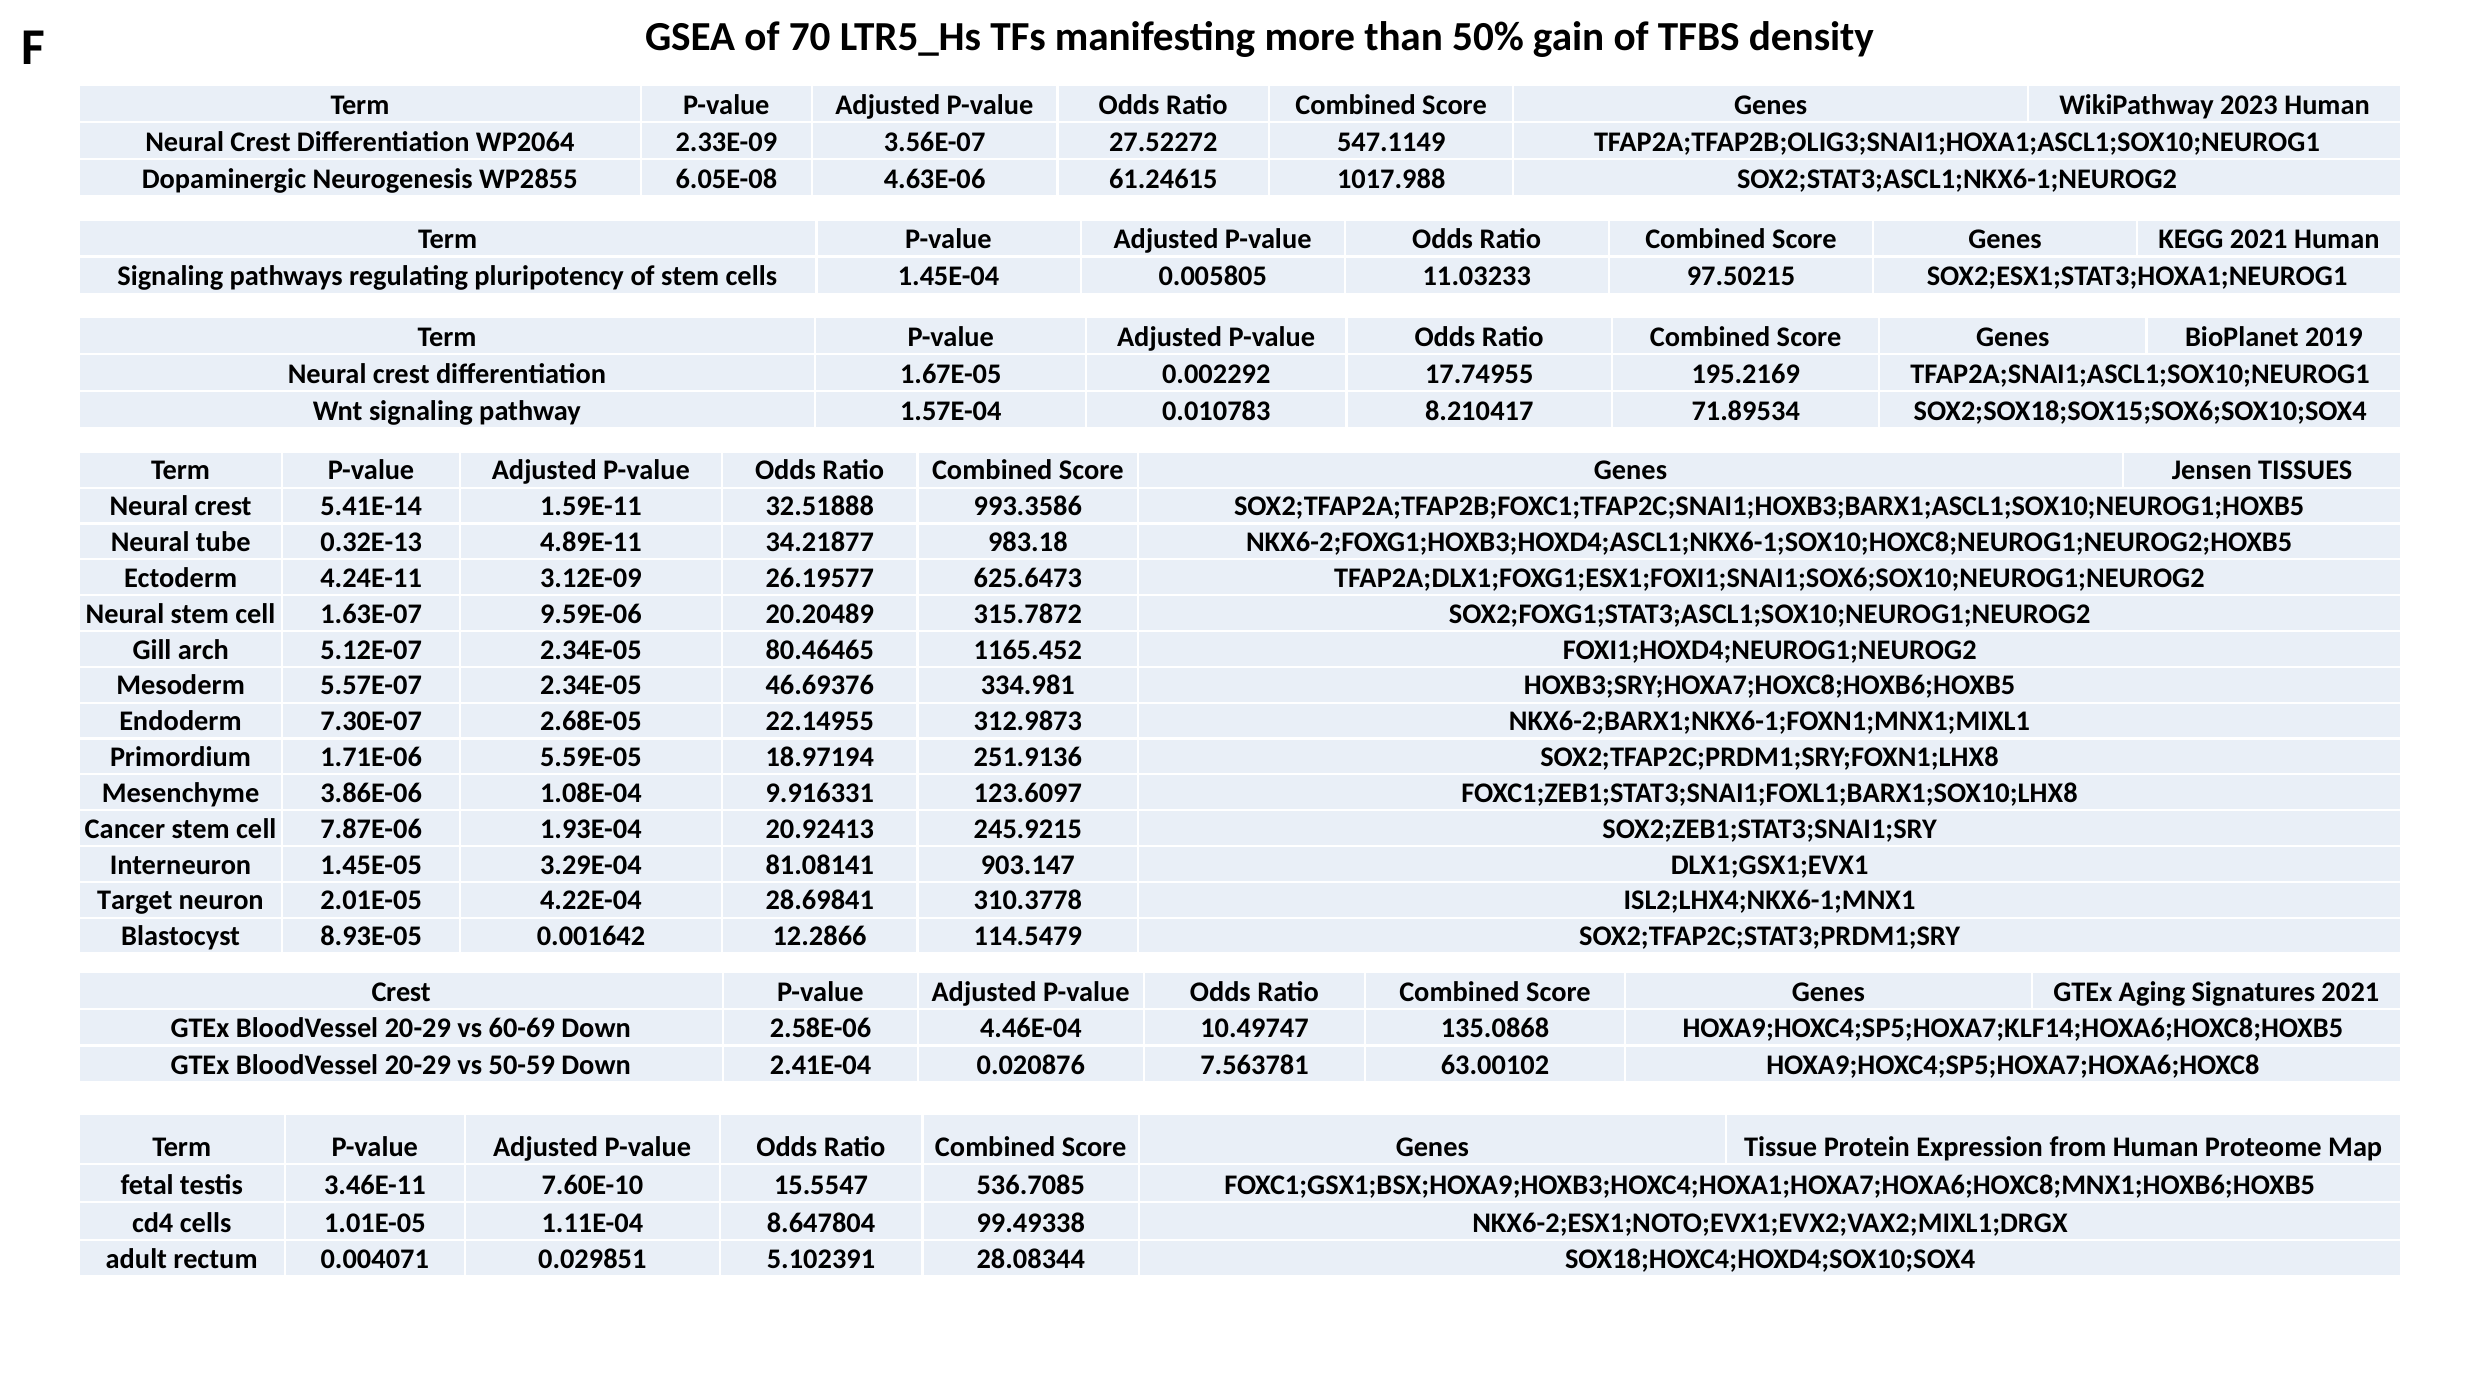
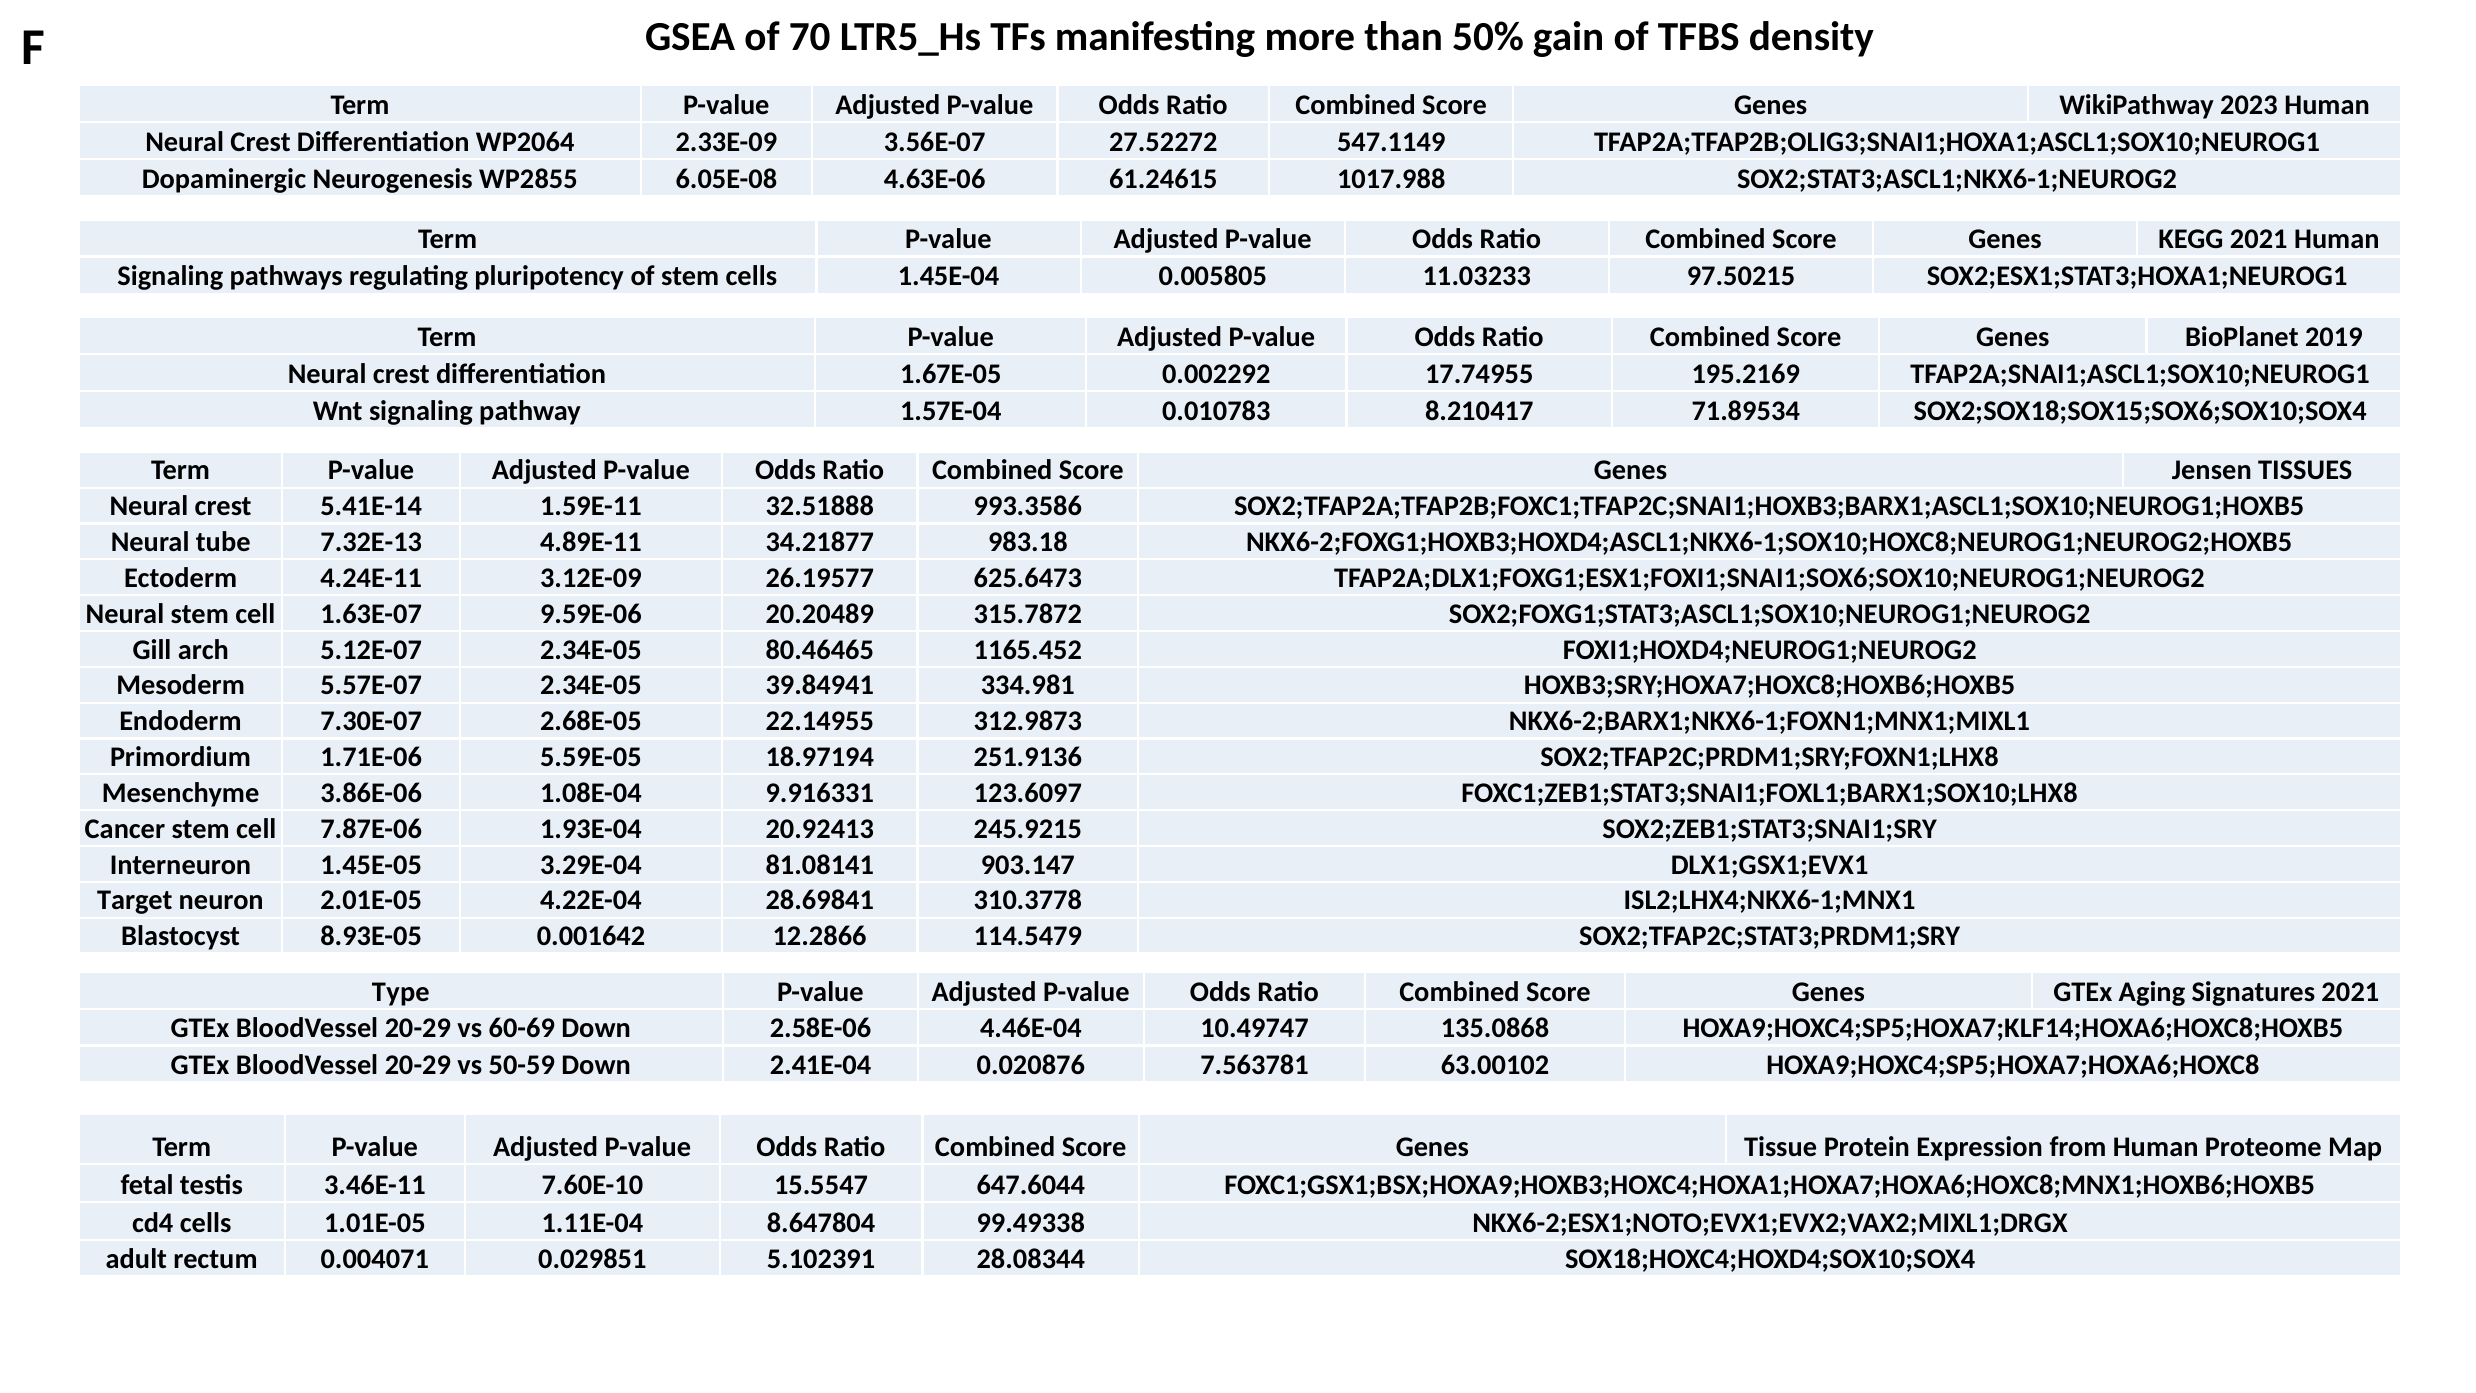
0.32E-13: 0.32E-13 -> 7.32E-13 (371, 542)
46.69376: 46.69376 -> 39.84941 (820, 685)
Crest: Crest -> Type (401, 992)
536.7085: 536.7085 -> 647.6044 (1031, 1185)
